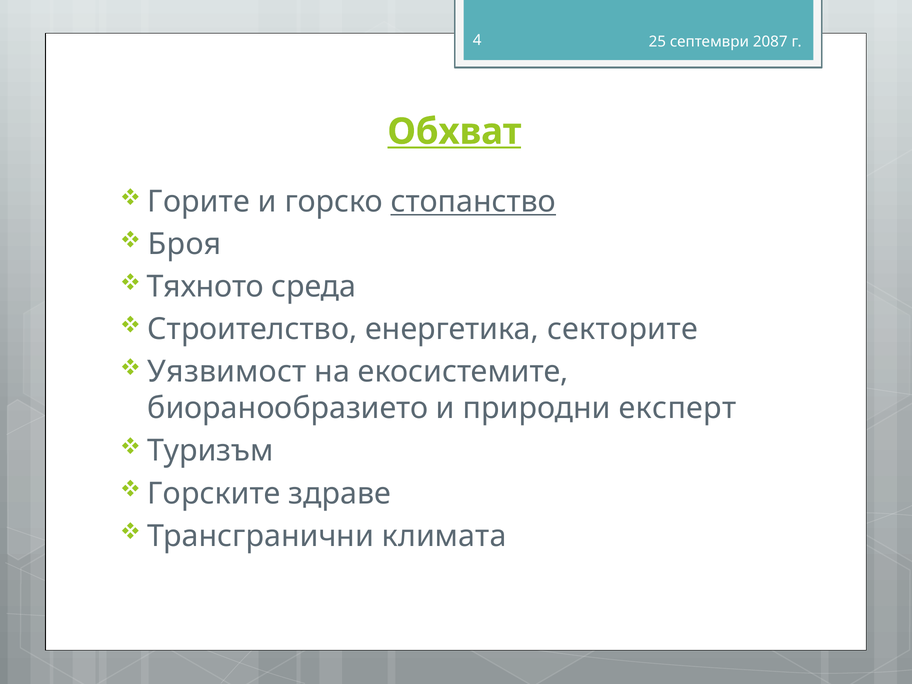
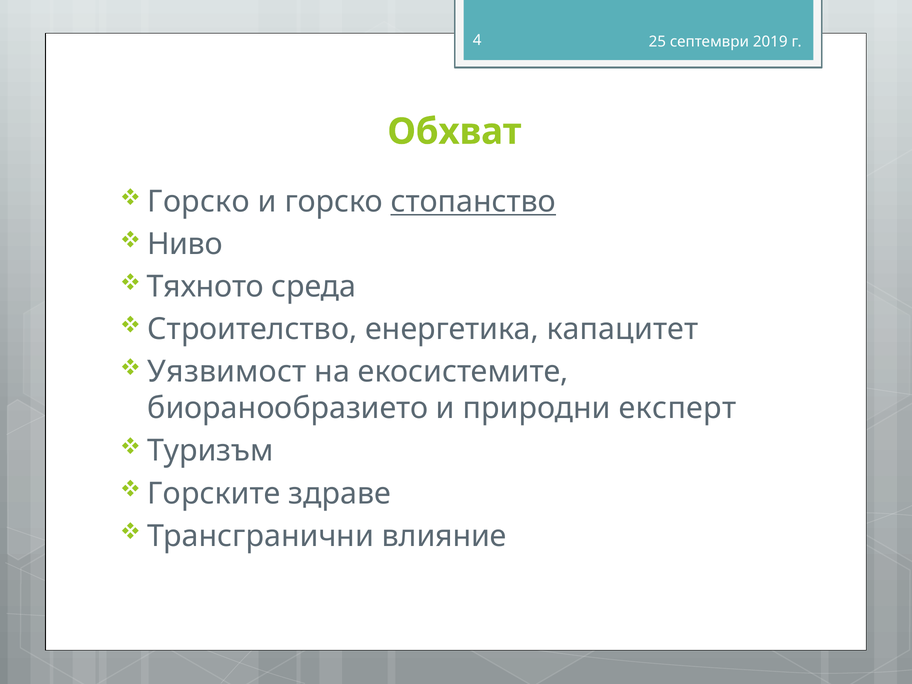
2087: 2087 -> 2019 (770, 42)
Обхват underline: present -> none (454, 132)
Горите: Горите -> Горско (199, 202)
Броя: Броя -> Ниво (185, 244)
секторите: секторите -> капацитет (623, 329)
климата: климата -> влияние (444, 536)
